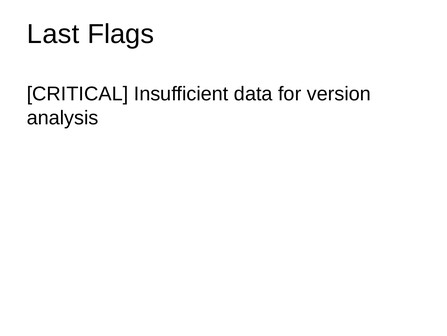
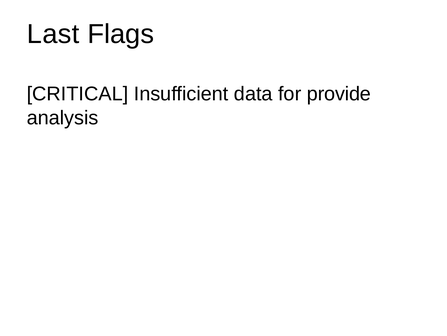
version: version -> provide (339, 94)
